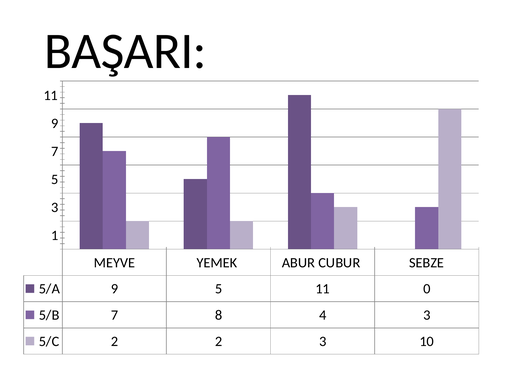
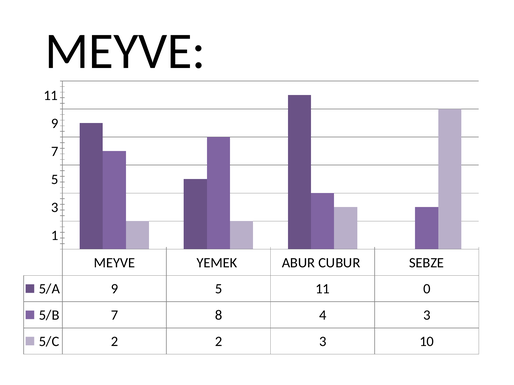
BAŞARI: BAŞARI -> MEYVE (125, 51)
